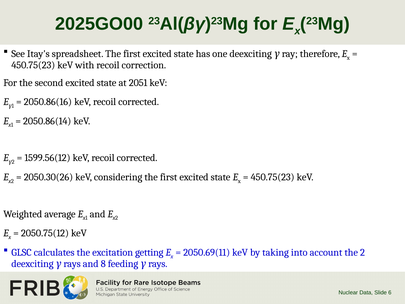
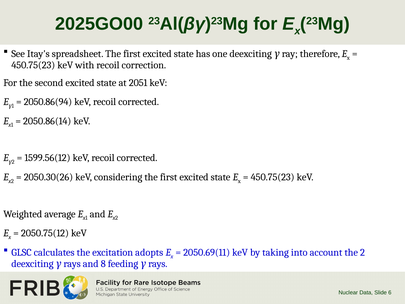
2050.86(16: 2050.86(16 -> 2050.86(94 (48, 102)
getting: getting -> adopts (149, 252)
